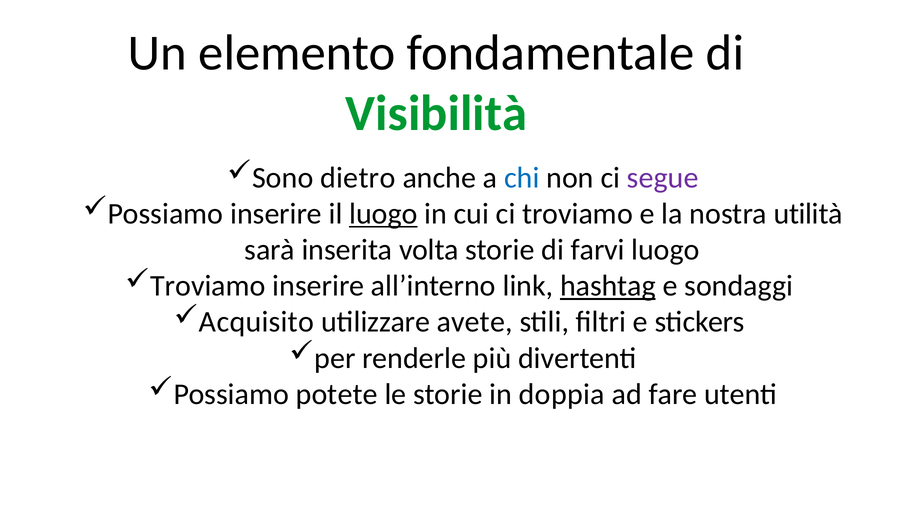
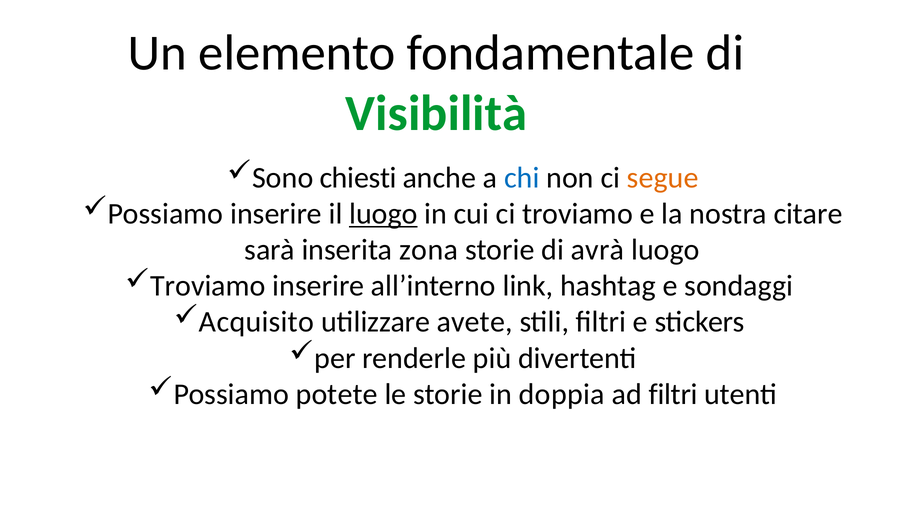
dietro: dietro -> chiesti (358, 178)
segue colour: purple -> orange (663, 178)
utilità: utilità -> citare (808, 214)
volta: volta -> zona (429, 250)
farvi: farvi -> avrà (598, 250)
hashtag underline: present -> none (608, 286)
ad fare: fare -> filtri (673, 394)
